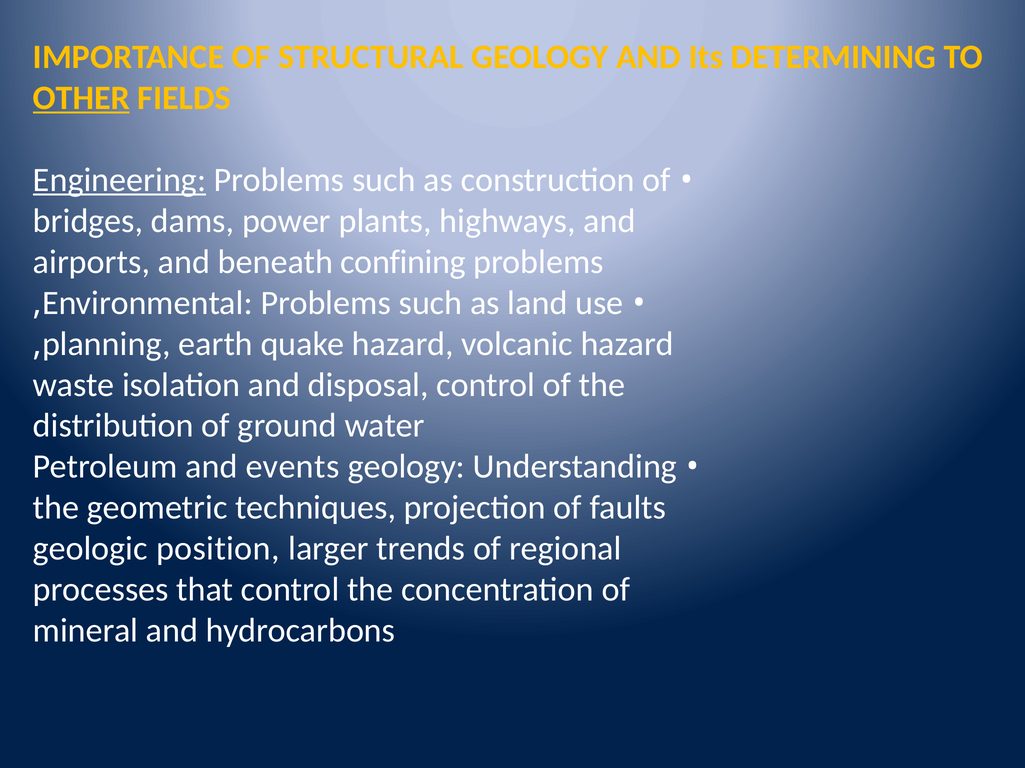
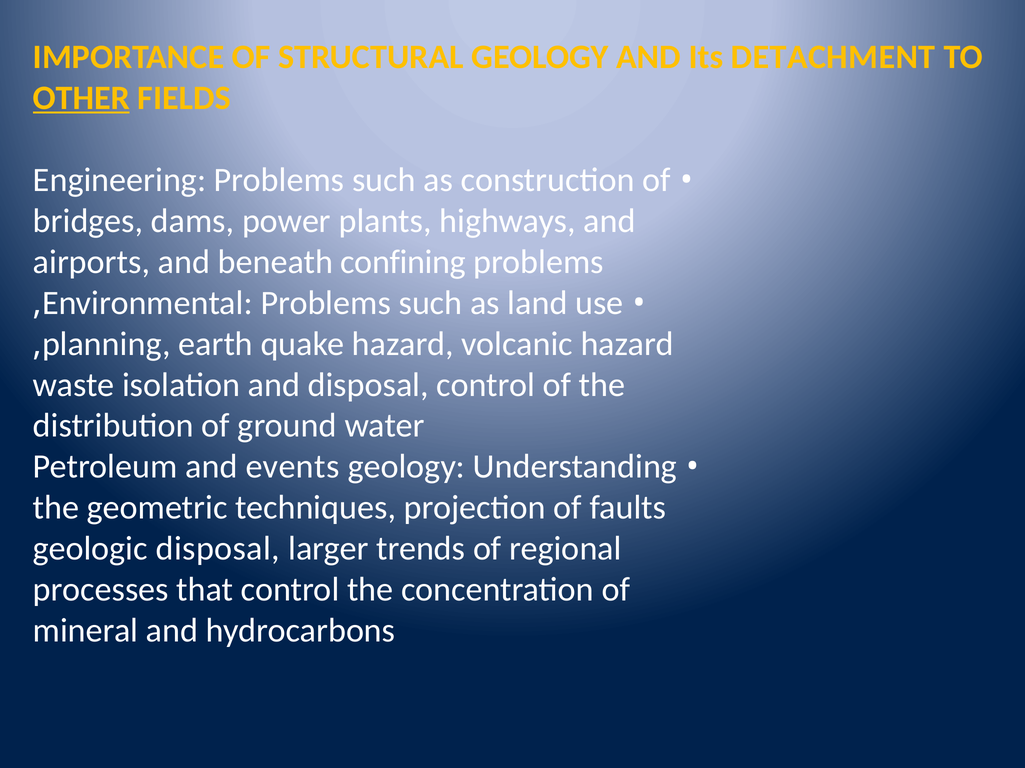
DETERMINING: DETERMINING -> DETACHMENT (833, 57)
Engineering underline: present -> none (120, 180)
geologic position: position -> disposal (218, 549)
